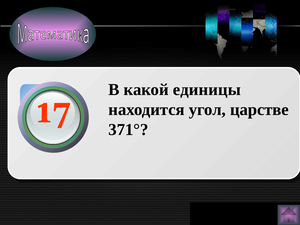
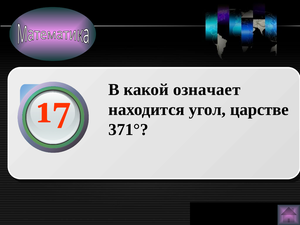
единицы: единицы -> означает (207, 90)
